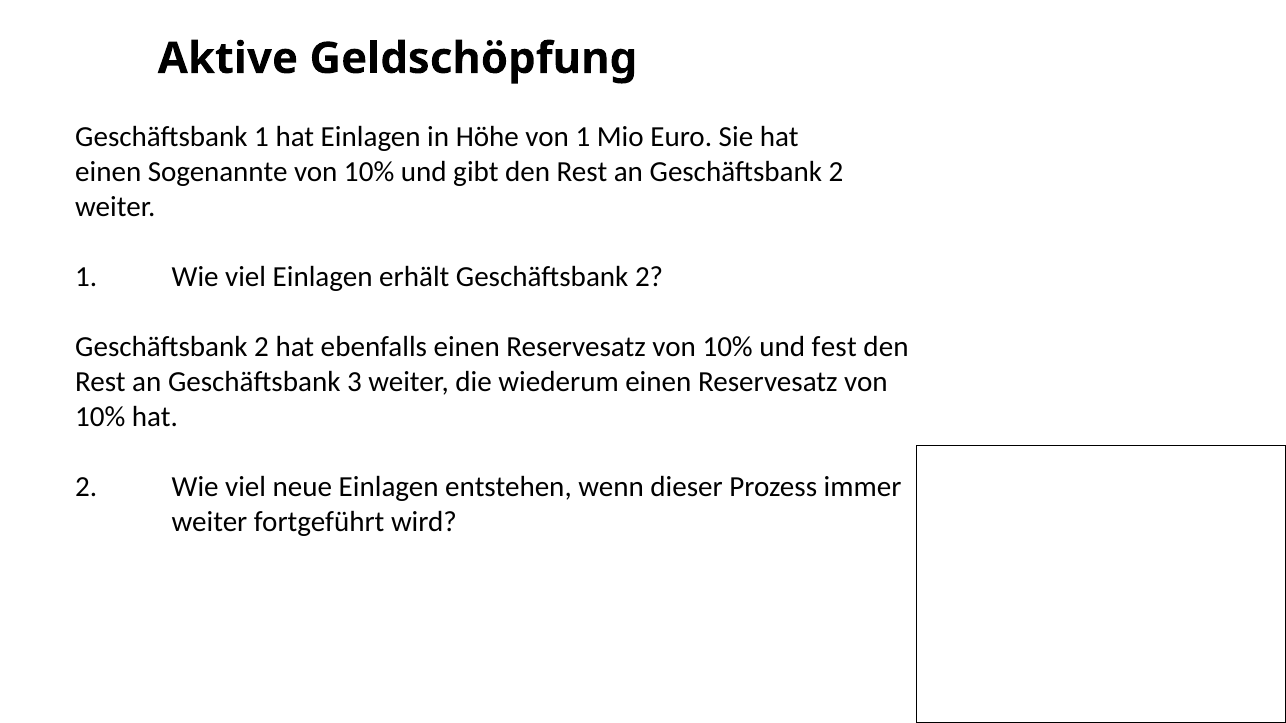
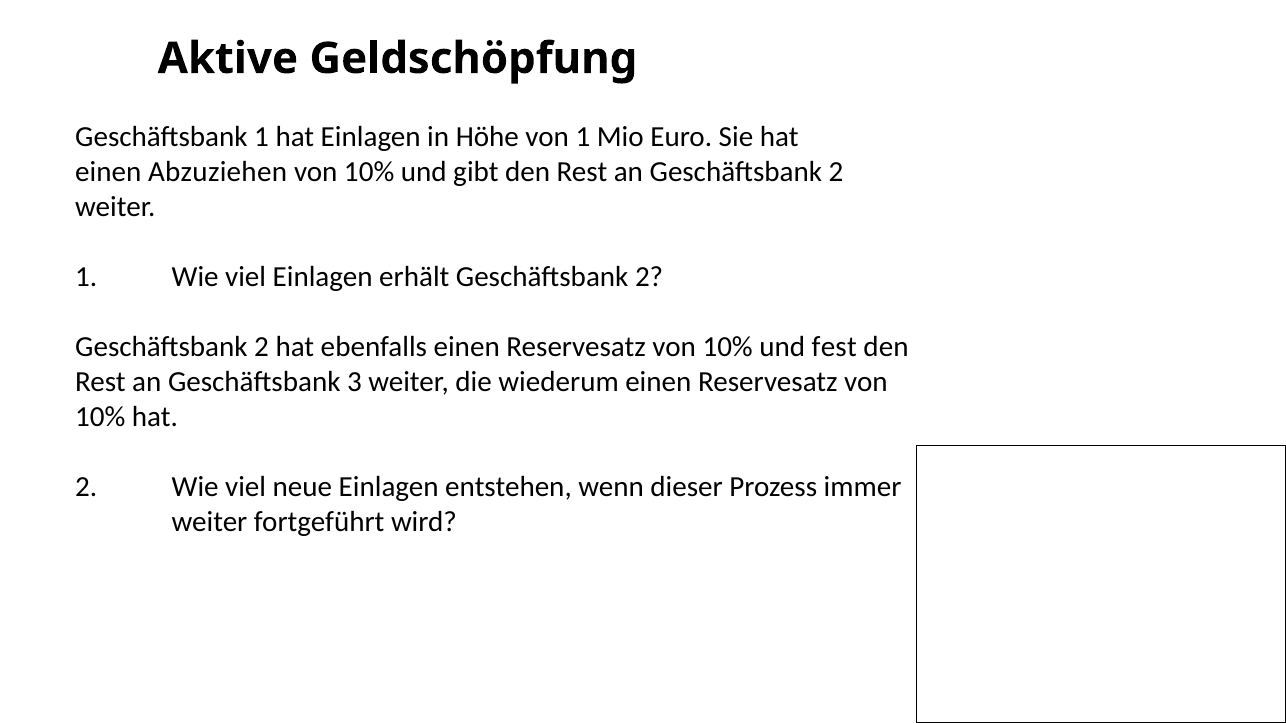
Sogenannte: Sogenannte -> Abzuziehen (218, 172)
